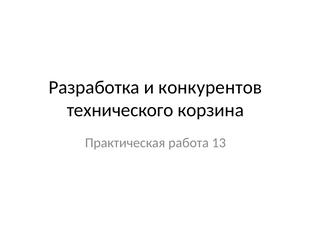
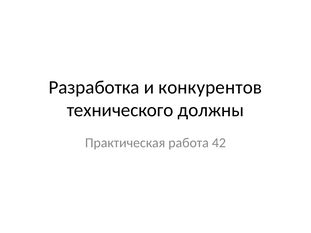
корзина: корзина -> должны (211, 110)
13: 13 -> 42 (219, 143)
